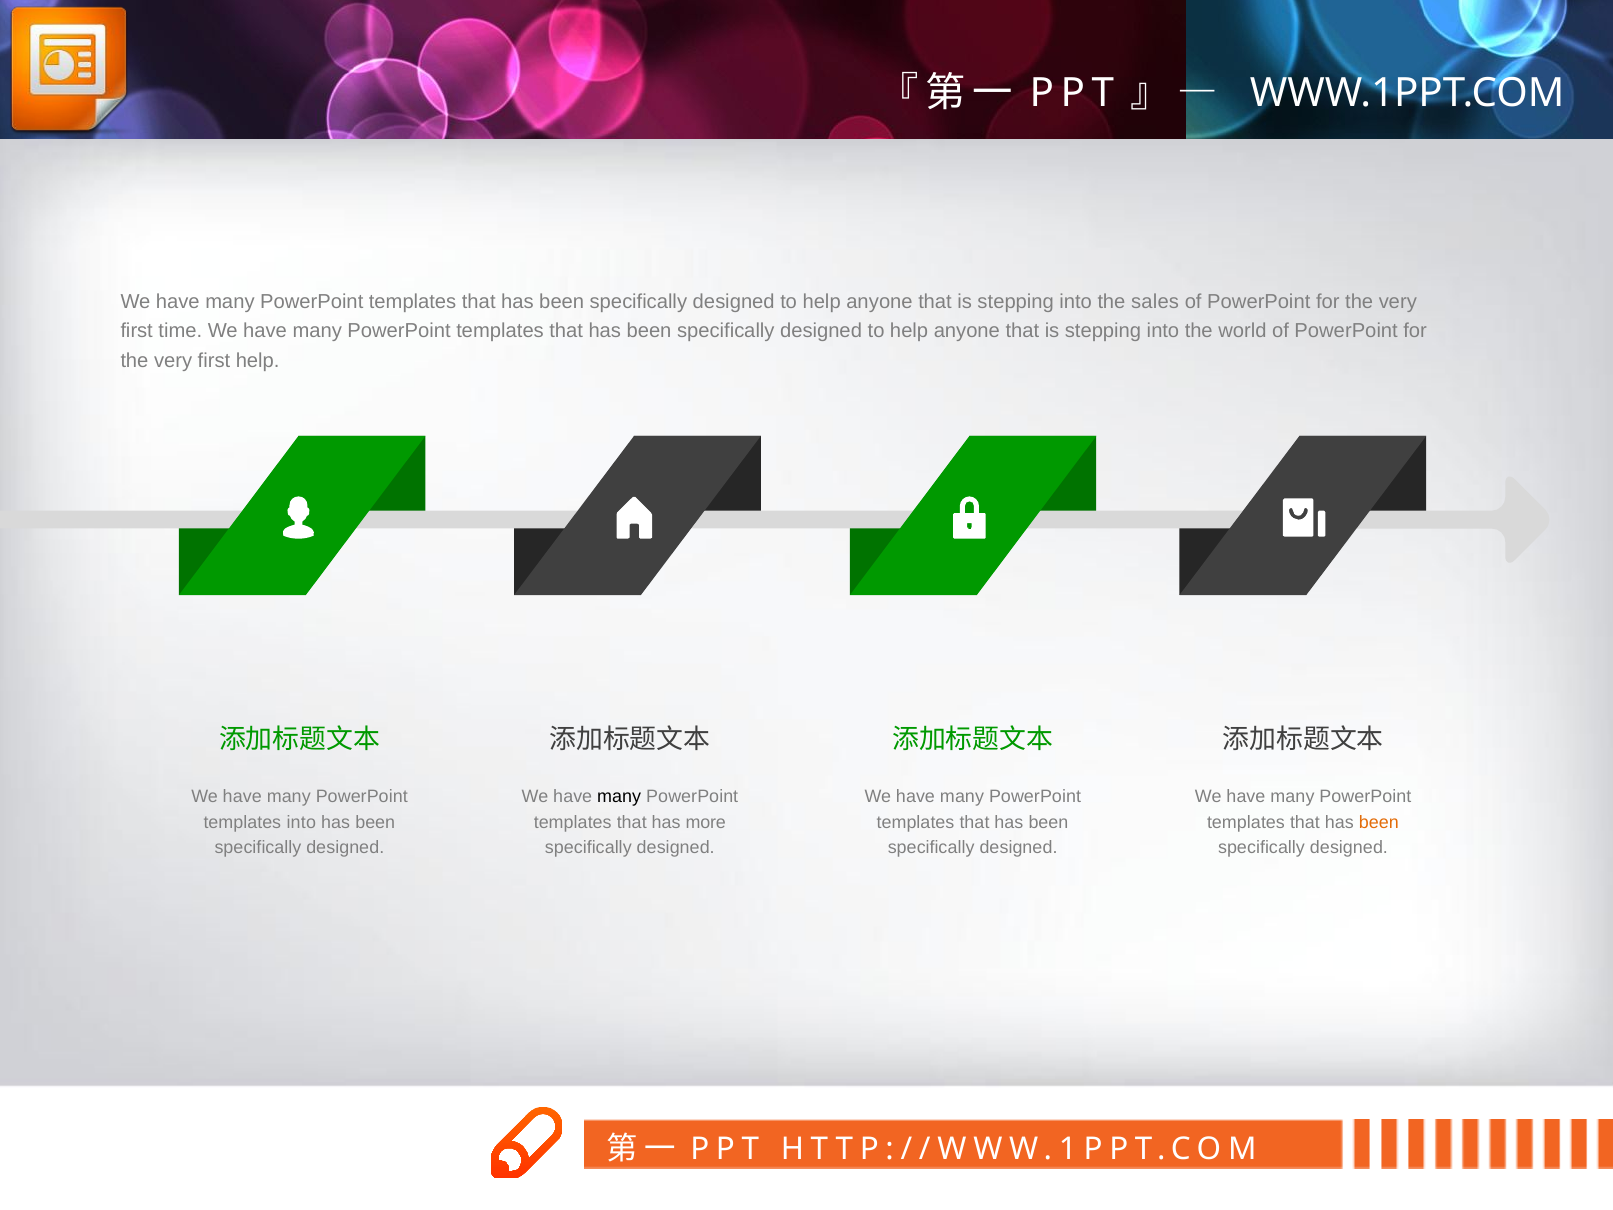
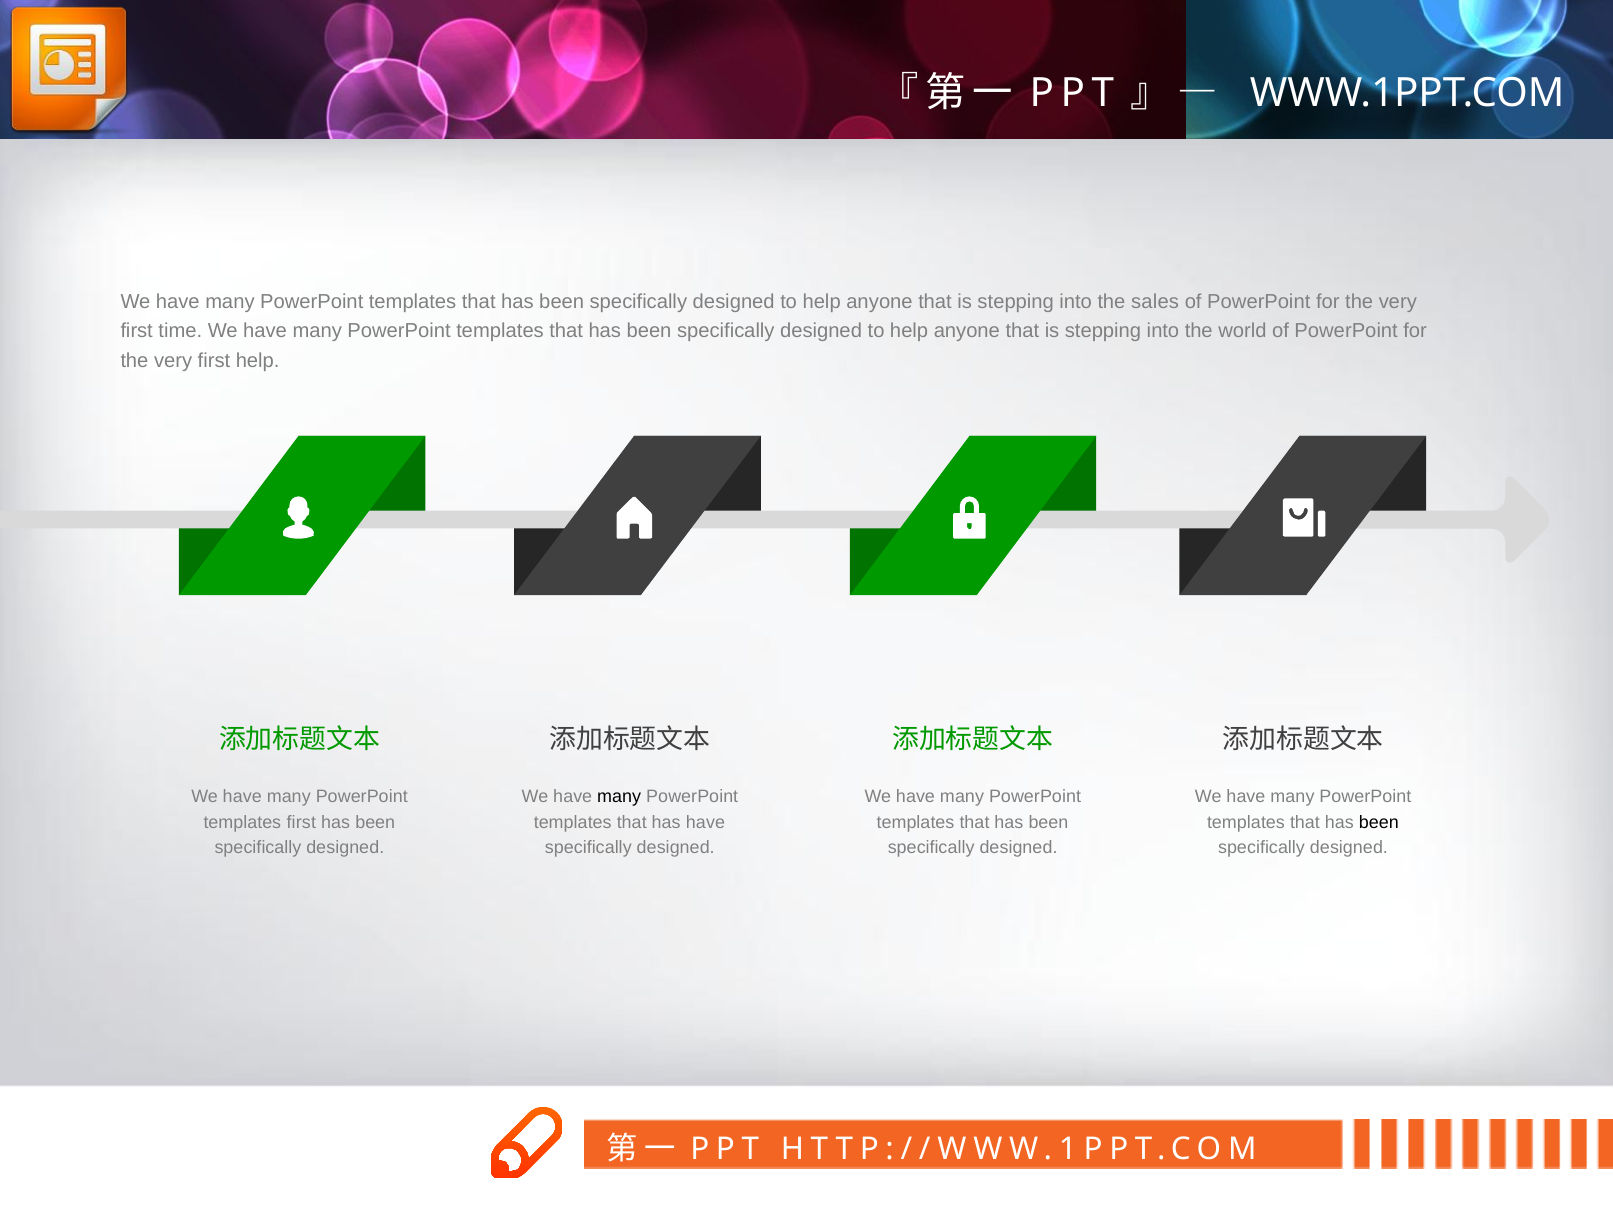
templates into: into -> first (301, 822)
has more: more -> have (706, 822)
been colour: orange -> black (1379, 822)
